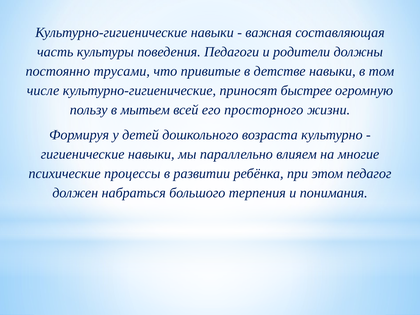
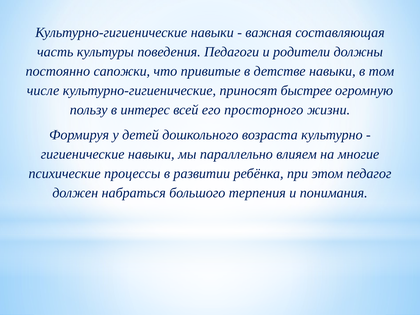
трусами: трусами -> сапожки (122, 71)
мытьем: мытьем -> интерес (145, 110)
